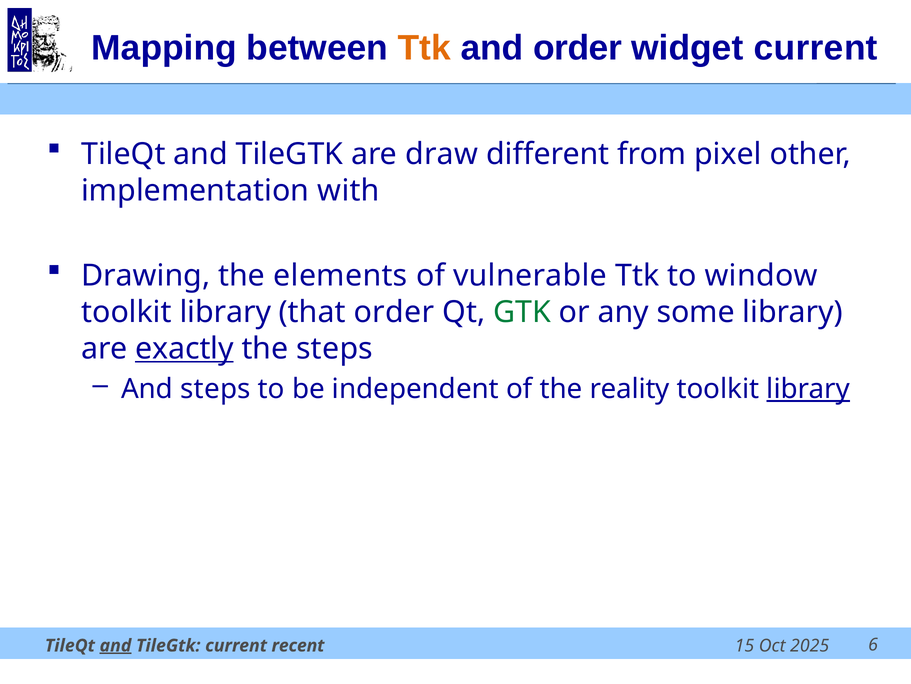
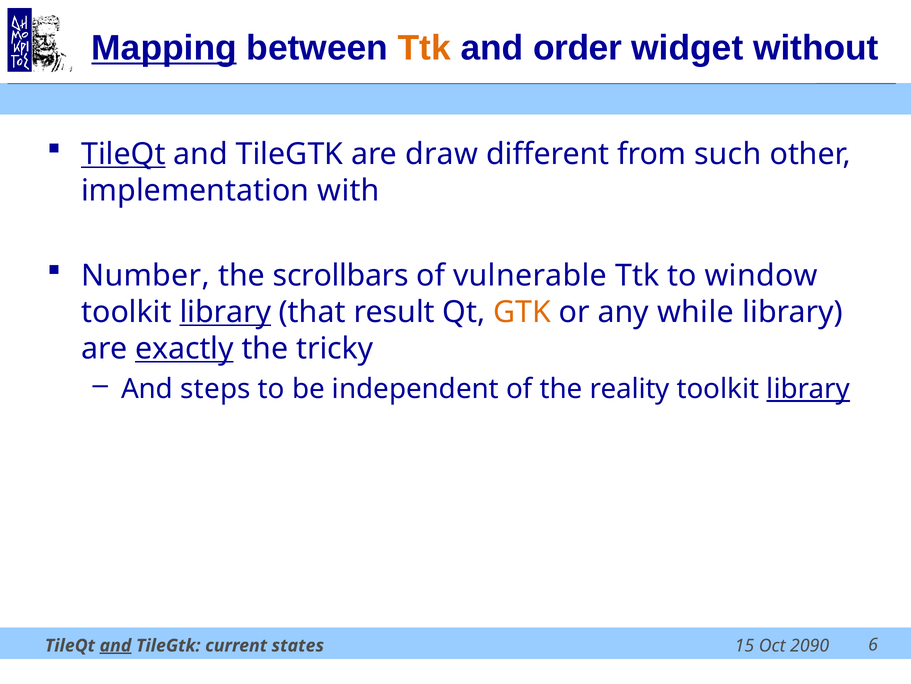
Mapping underline: none -> present (164, 48)
widget current: current -> without (816, 48)
TileQt underline: none -> present (123, 154)
pixel: pixel -> such (728, 154)
Drawing: Drawing -> Number (146, 275)
elements: elements -> scrollbars (341, 275)
library underline: none -> present (225, 312)
that order: order -> result (394, 312)
GTK colour: green -> orange (522, 312)
some: some -> while (696, 312)
the steps: steps -> tricky (335, 348)
2025: 2025 -> 2090 (810, 645)
recent: recent -> states (298, 645)
